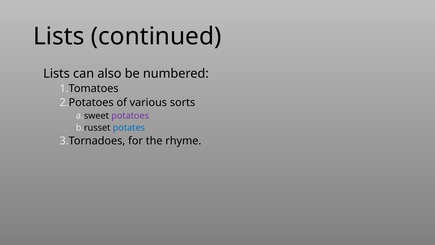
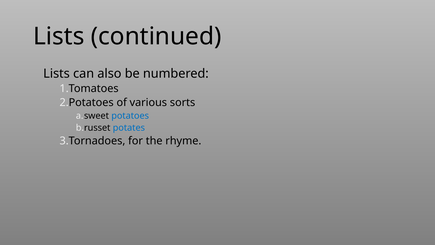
potatoes colour: purple -> blue (130, 116)
